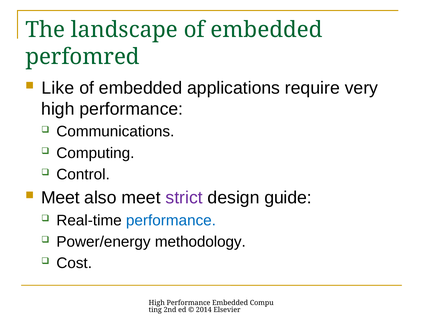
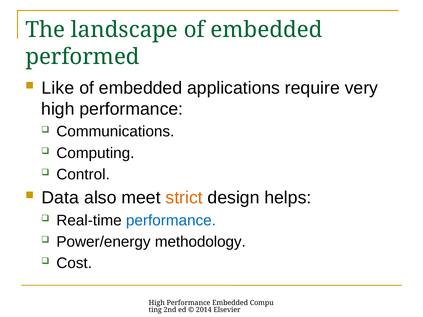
perfomred: perfomred -> performed (83, 57)
Meet: Meet -> Data (60, 198)
strict colour: purple -> orange (184, 198)
guide: guide -> helps (288, 198)
